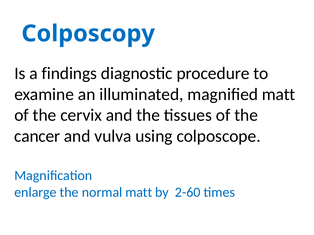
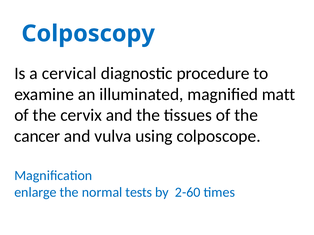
findings: findings -> cervical (69, 74)
normal matt: matt -> tests (139, 193)
